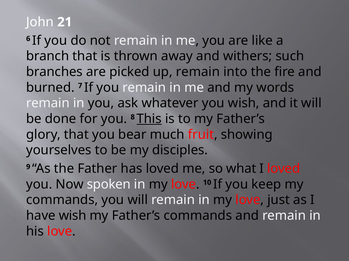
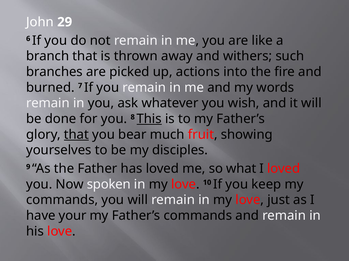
21: 21 -> 29 (65, 22)
up remain: remain -> actions (198, 72)
that underline: none -> present (76, 135)
have wish: wish -> your (73, 216)
